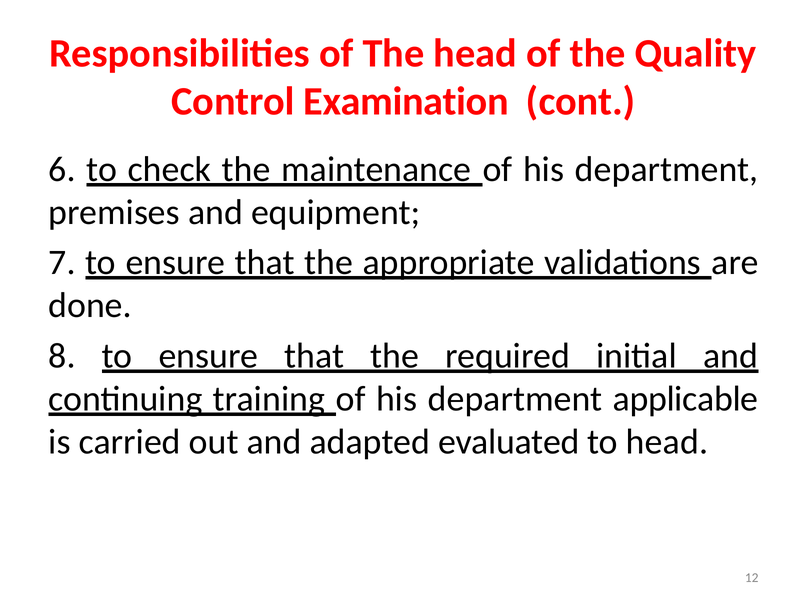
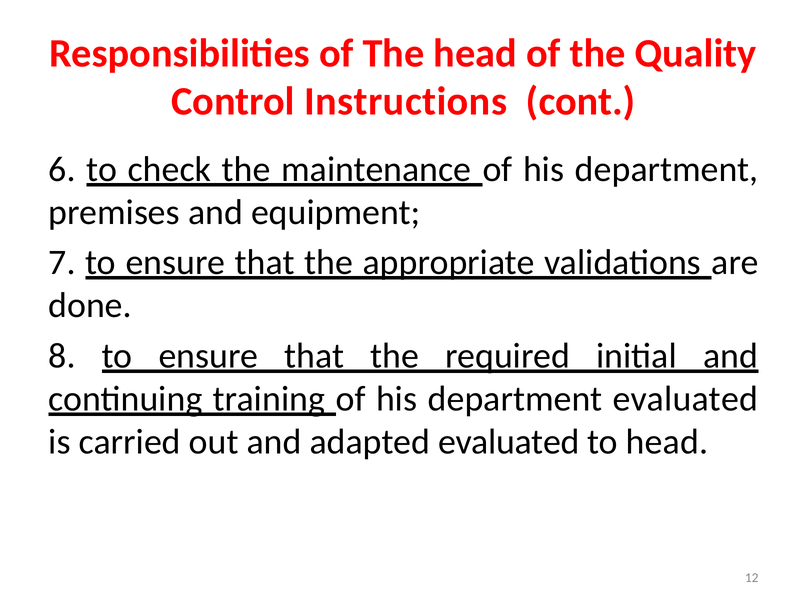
Examination: Examination -> Instructions (406, 102)
department applicable: applicable -> evaluated (685, 399)
